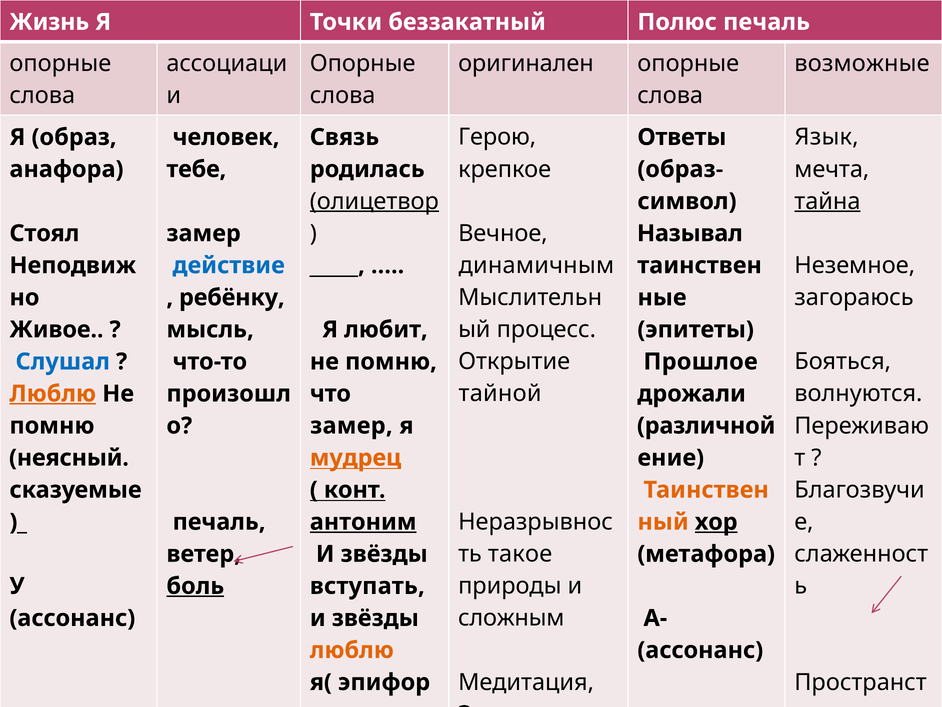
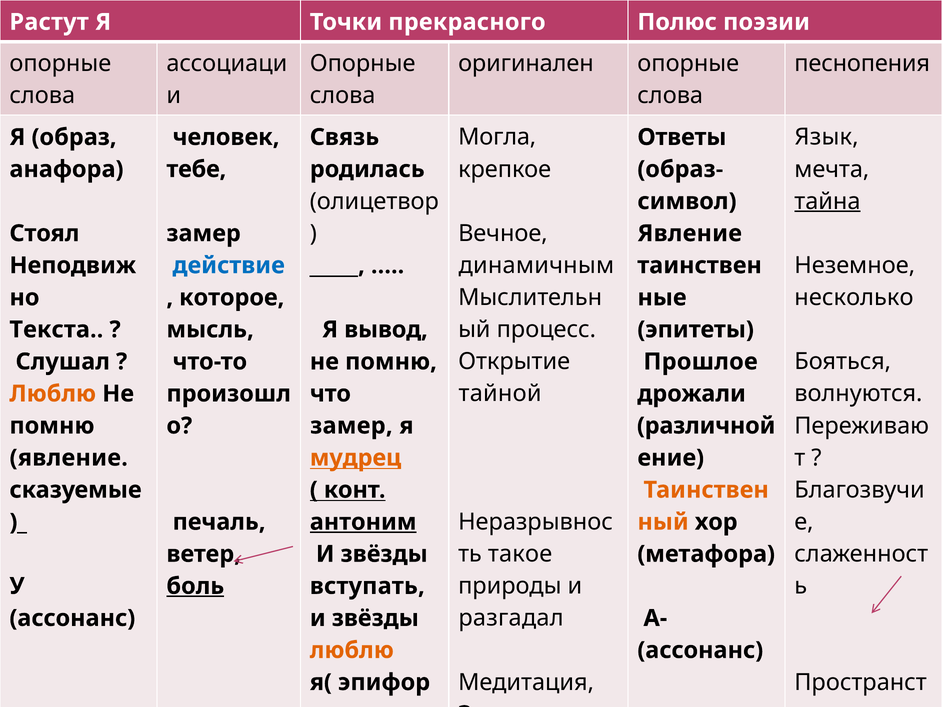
Жизнь: Жизнь -> Растут (49, 22)
беззакатный: беззакатный -> прекрасного (467, 22)
Полюс печаль: печаль -> поэзии (767, 22)
возможные: возможные -> песнопения (862, 64)
Герою: Герою -> Могла (497, 137)
олицетвор underline: present -> none (374, 201)
Называл: Называл -> Явление (690, 233)
загораюсь: загораюсь -> несколько (854, 297)
ребёнку: ребёнку -> которое (232, 297)
Живое: Живое -> Текста (56, 329)
любит: любит -> вывод (386, 329)
Слушал colour: blue -> black (63, 361)
Люблю underline: present -> none (53, 393)
неясный: неясный -> явление (69, 458)
хор underline: present -> none (716, 522)
сложным: сложным -> разгадал (511, 618)
